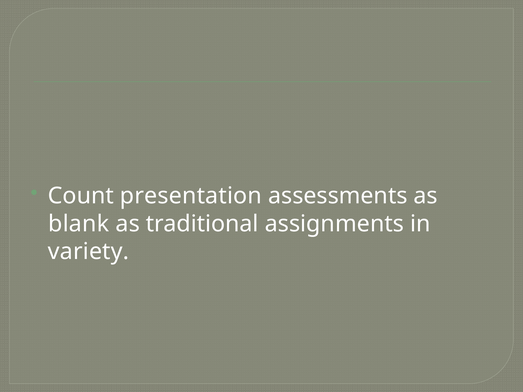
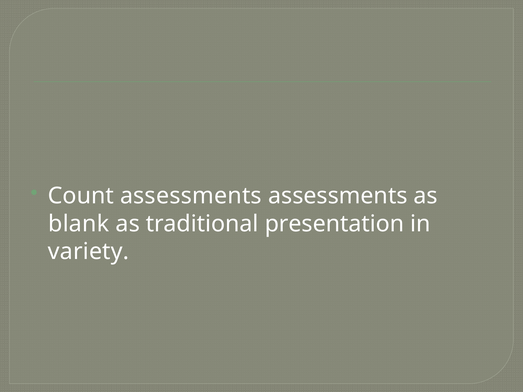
Count presentation: presentation -> assessments (191, 196)
assignments: assignments -> presentation (334, 224)
